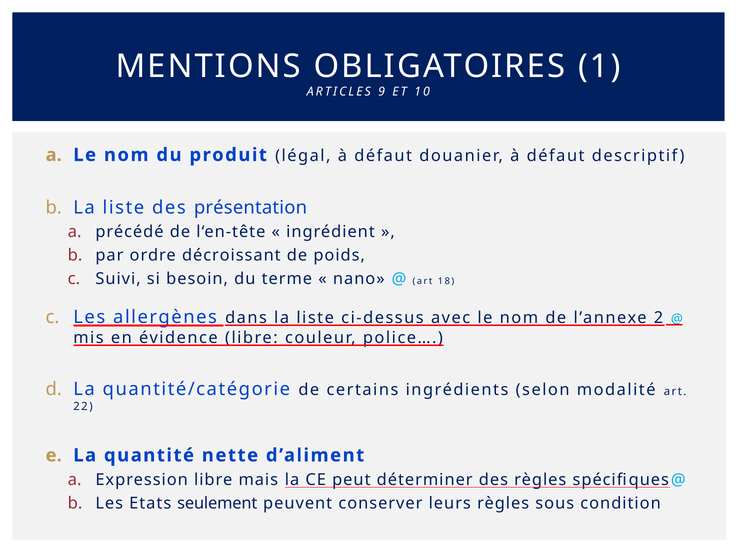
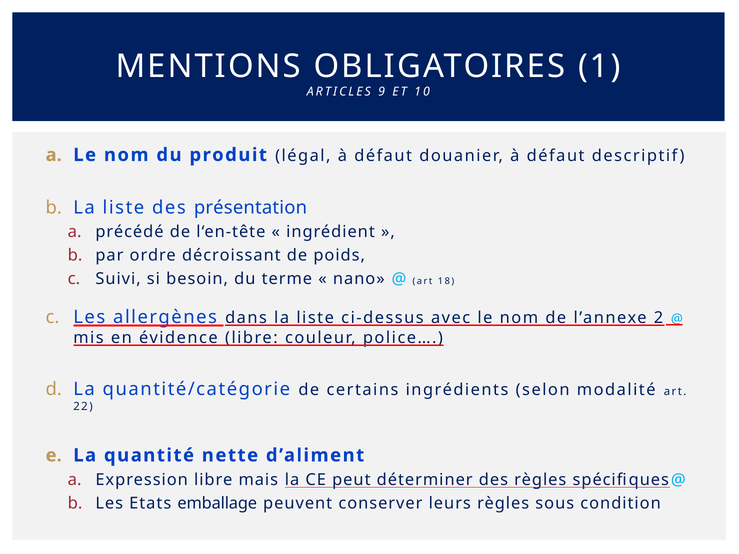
seulement: seulement -> emballage (217, 503)
